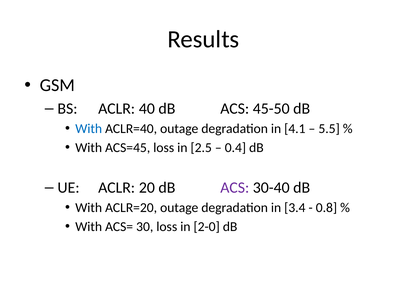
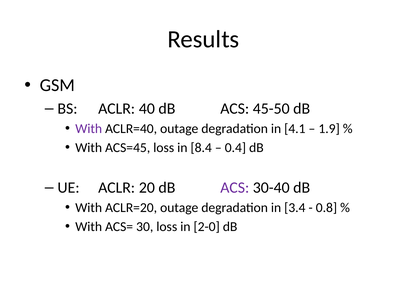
With colour: blue -> purple (89, 129)
5.5: 5.5 -> 1.9 (329, 129)
2.5: 2.5 -> 8.4 (201, 148)
